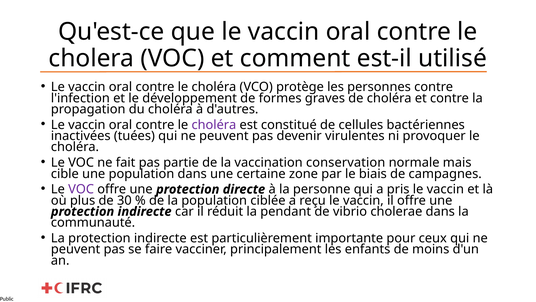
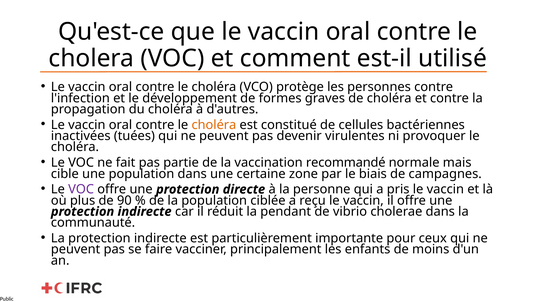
choléra colour: purple -> orange (214, 125)
conservation: conservation -> recommandé (346, 162)
30: 30 -> 90 (124, 200)
